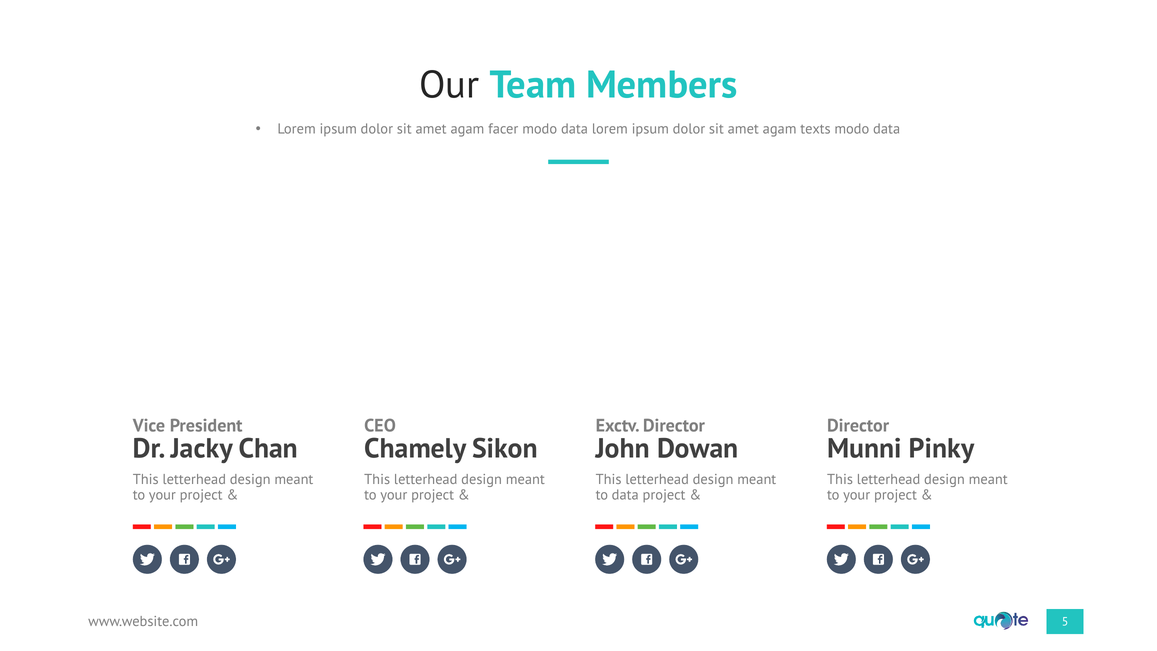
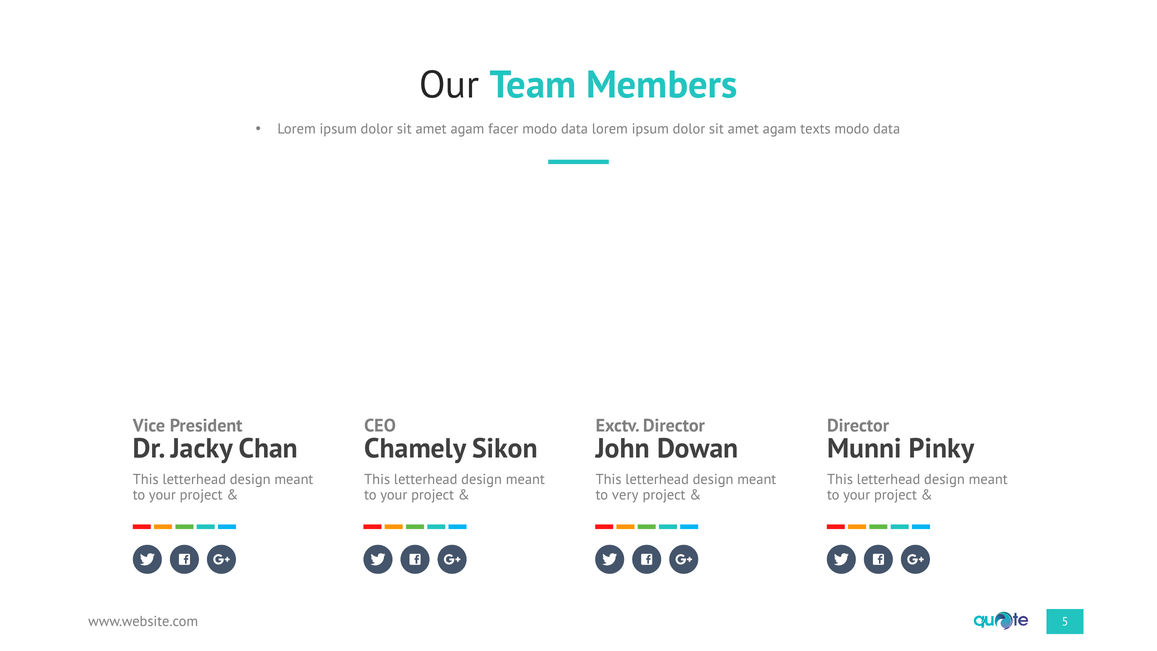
to data: data -> very (625, 495)
